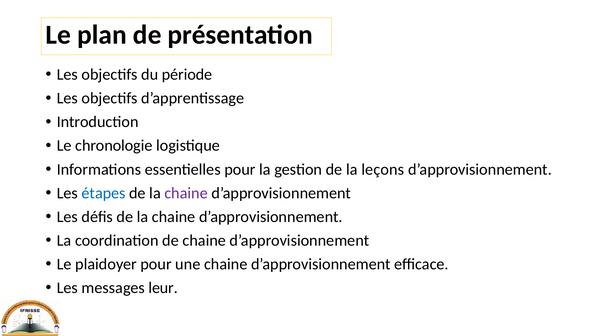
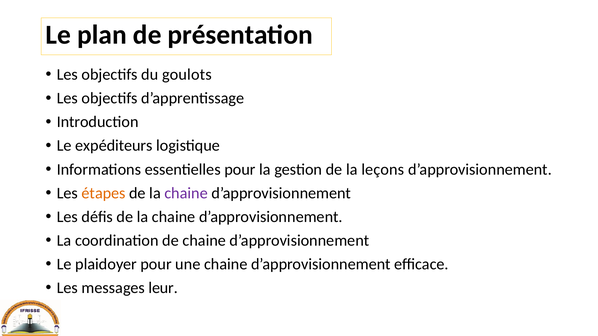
période: période -> goulots (187, 75)
chronologie: chronologie -> expéditeurs (114, 146)
étapes colour: blue -> orange (104, 193)
